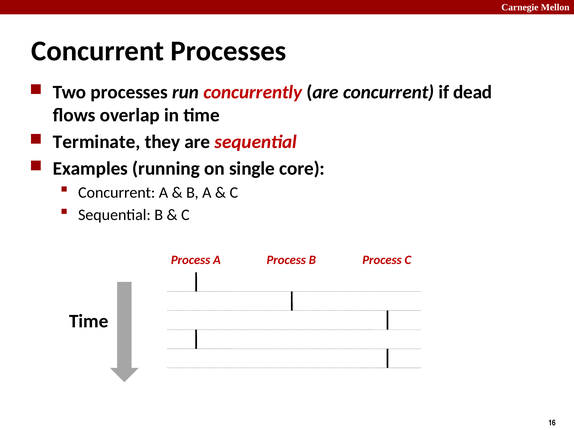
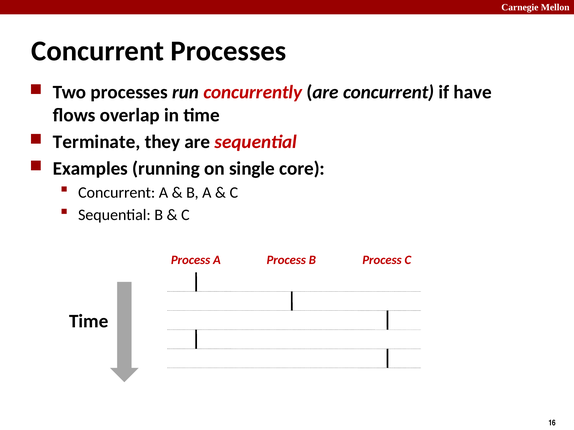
dead: dead -> have (473, 92)
